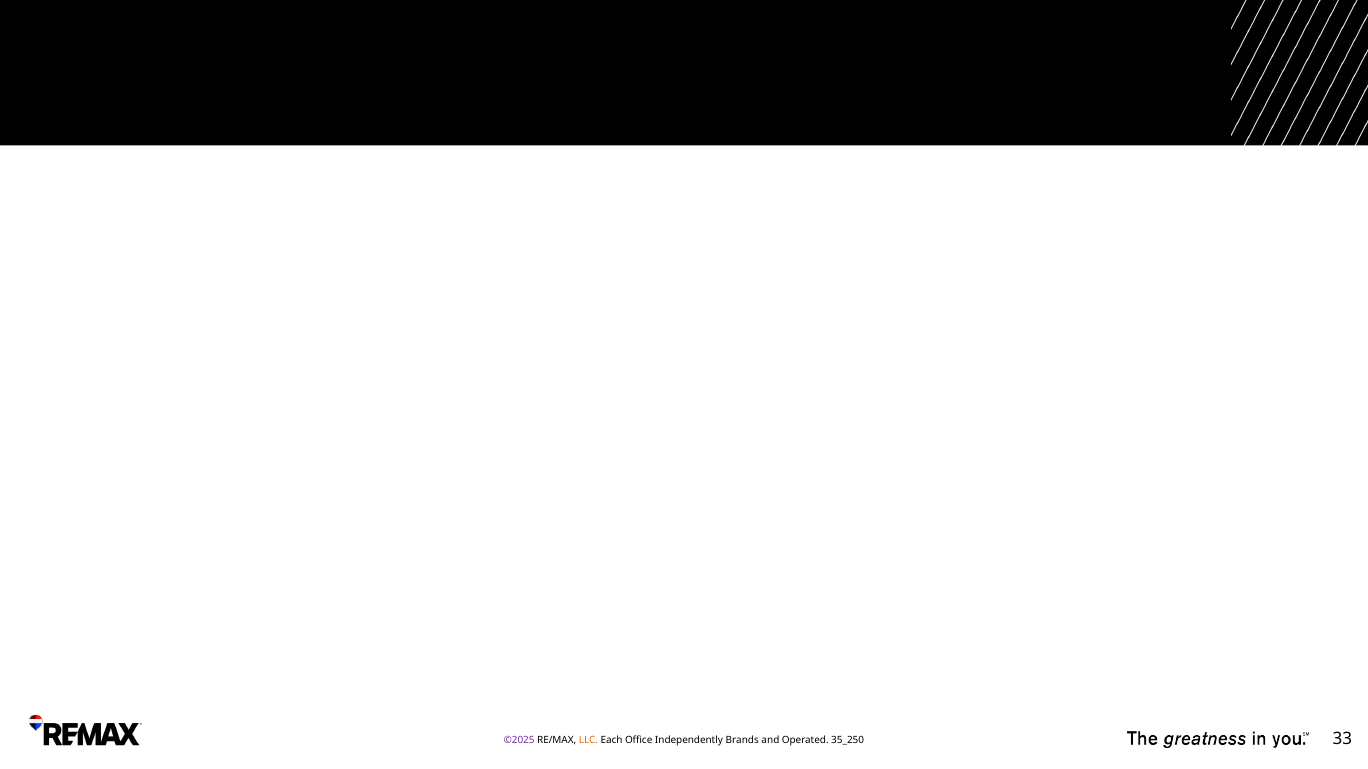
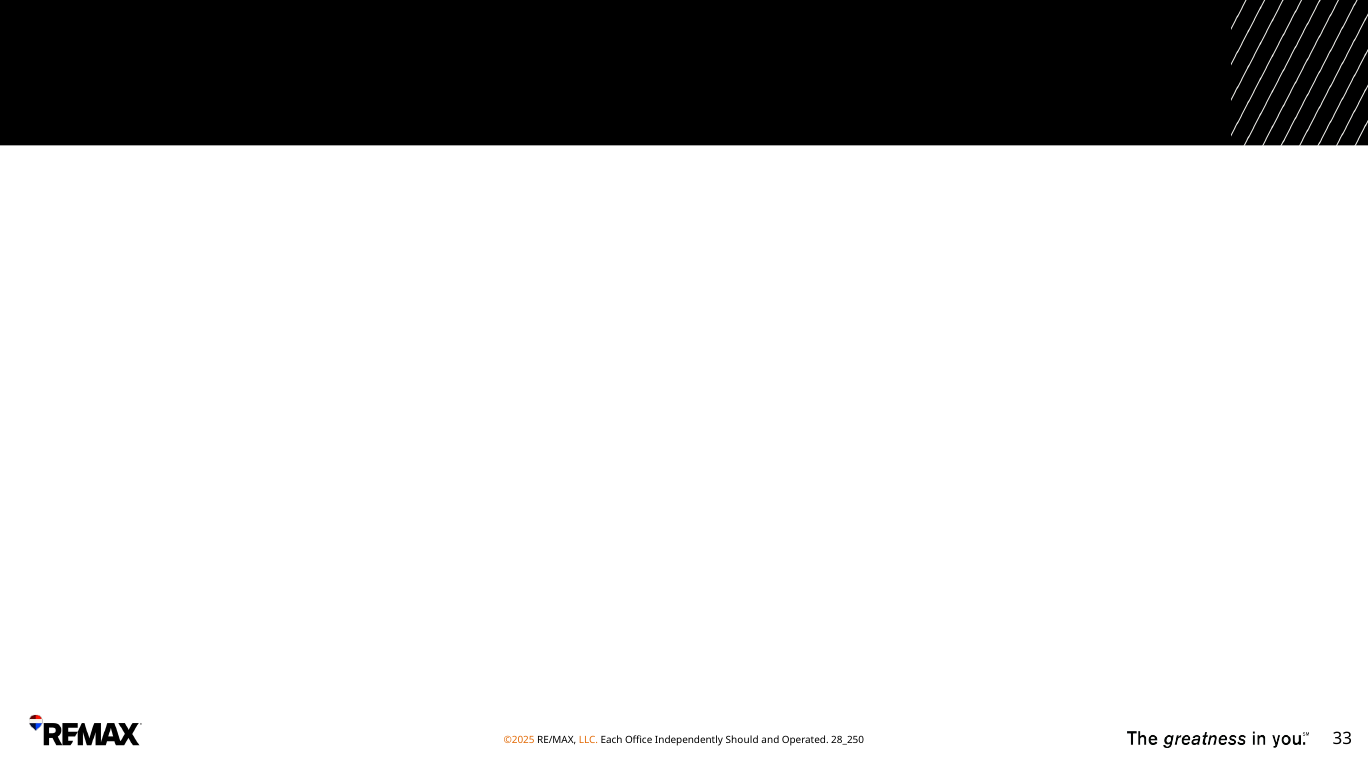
©2025 colour: purple -> orange (519, 740)
Brands: Brands -> Should (742, 740)
35_250: 35_250 -> 28_250 (848, 740)
